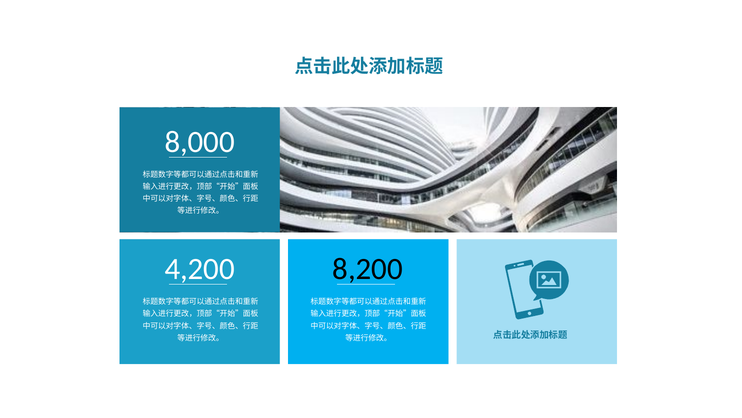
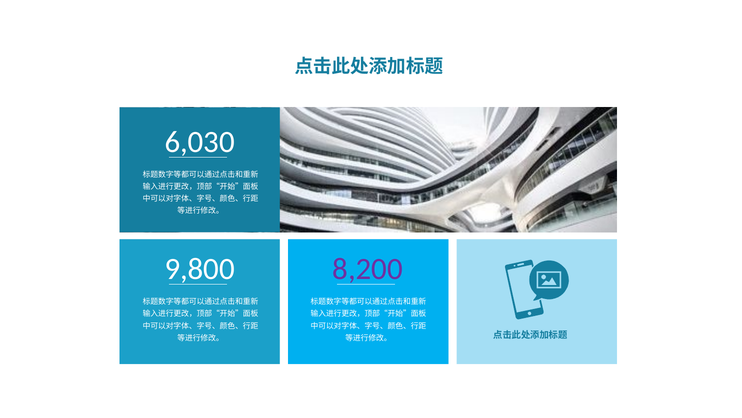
8,000: 8,000 -> 6,030 (200, 142)
4,200: 4,200 -> 9,800 (200, 269)
8,200 colour: black -> purple (368, 269)
